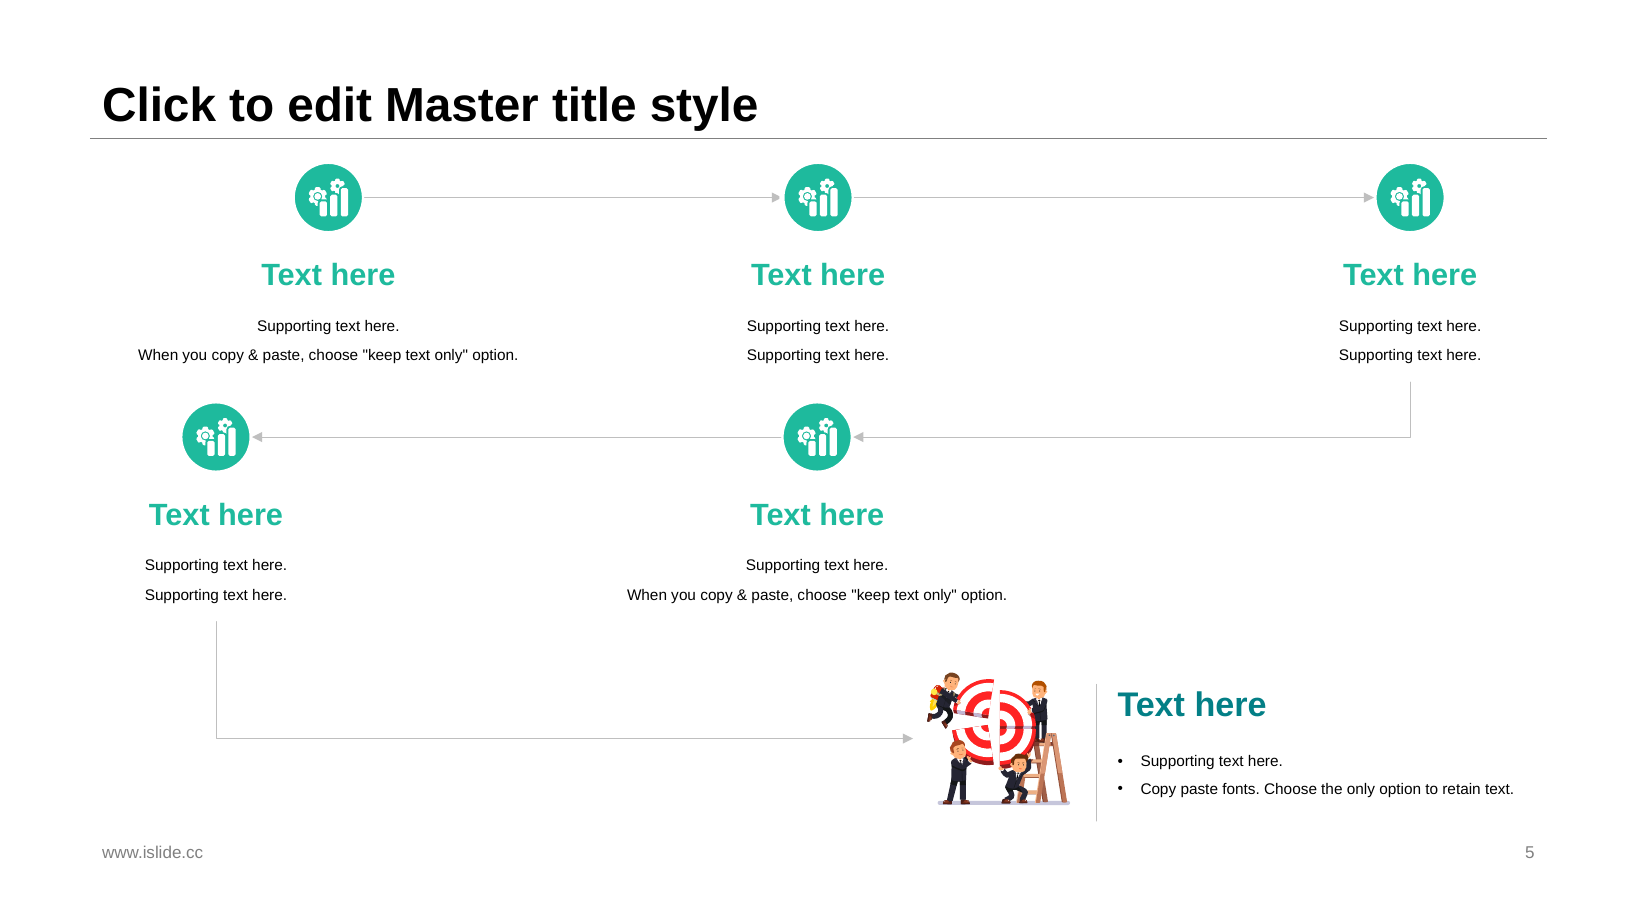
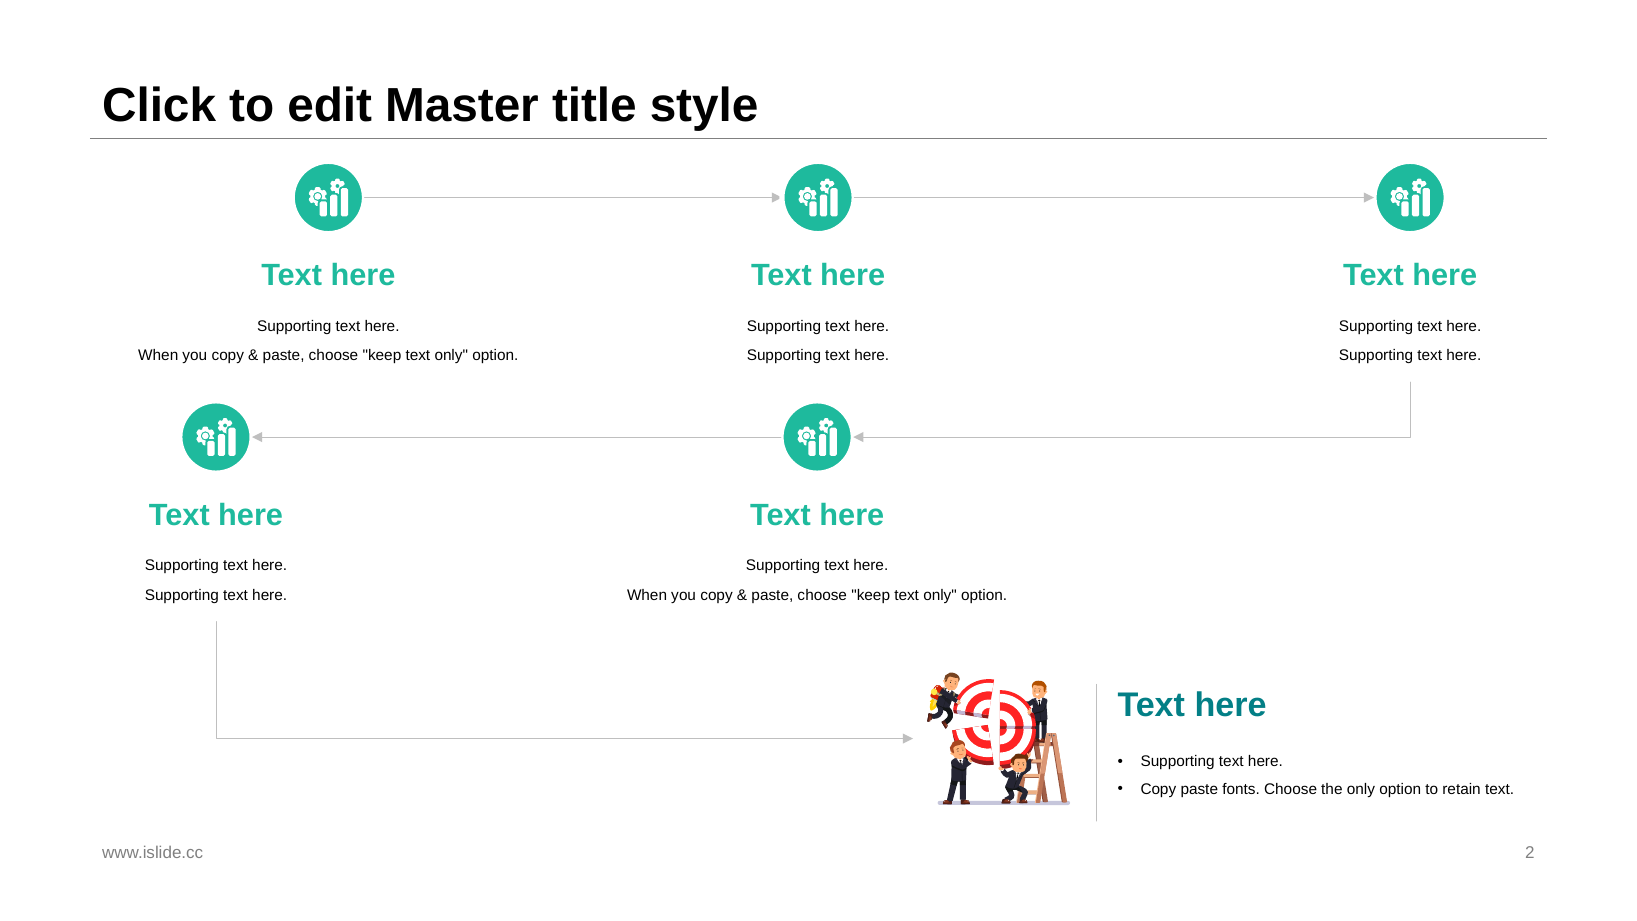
5: 5 -> 2 (1530, 853)
